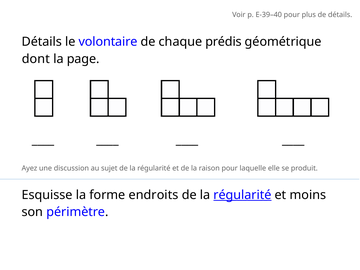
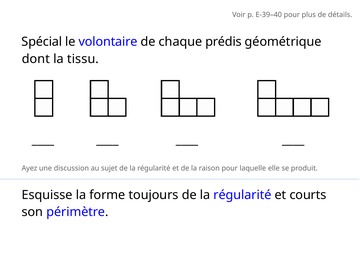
Détails: Détails -> Spécial (42, 42)
page: page -> tissu (83, 59)
endroits: endroits -> toujours (154, 195)
régularité underline: present -> none (242, 195)
moins: moins -> courts (308, 195)
